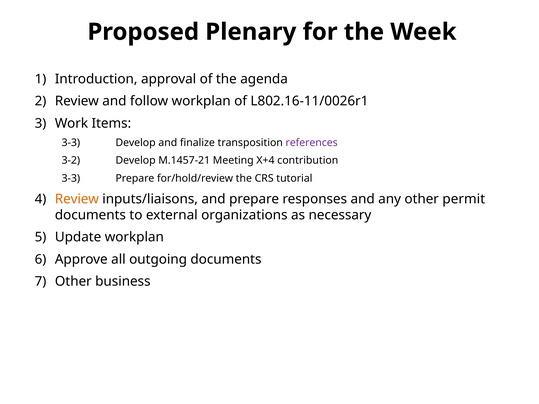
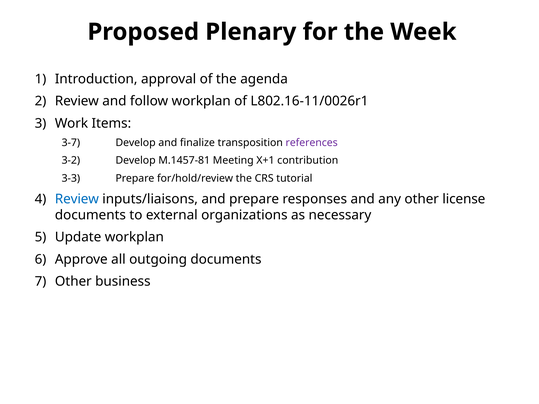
3-3: 3-3 -> 3-7 (71, 143)
M.1457-21: M.1457-21 -> M.1457-81 (184, 161)
X+4: X+4 -> X+1 (265, 161)
Review colour: orange -> blue (77, 199)
permit: permit -> license (464, 199)
